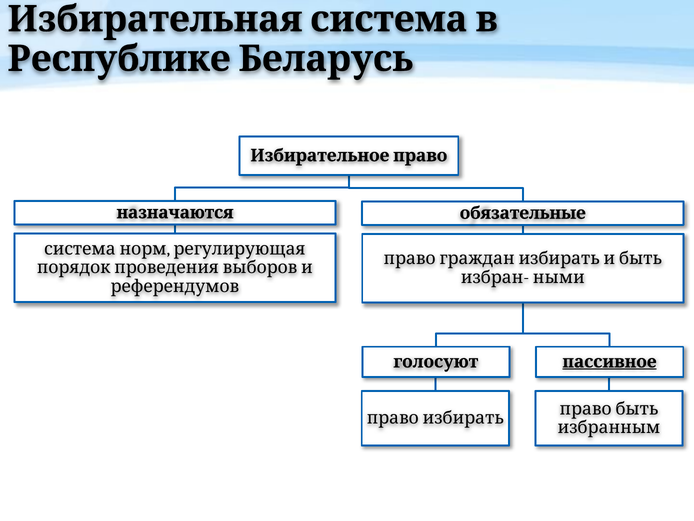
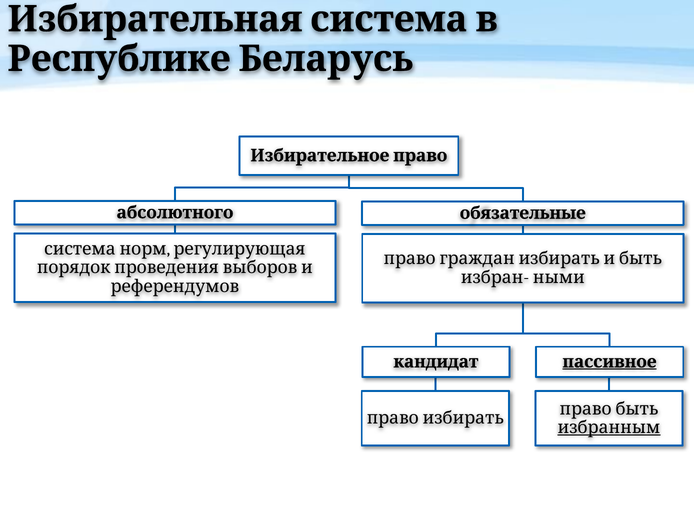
назначаются: назначаются -> абсолютного (175, 212)
голосуют: голосуют -> кандидат (436, 361)
избранным underline: none -> present (609, 427)
